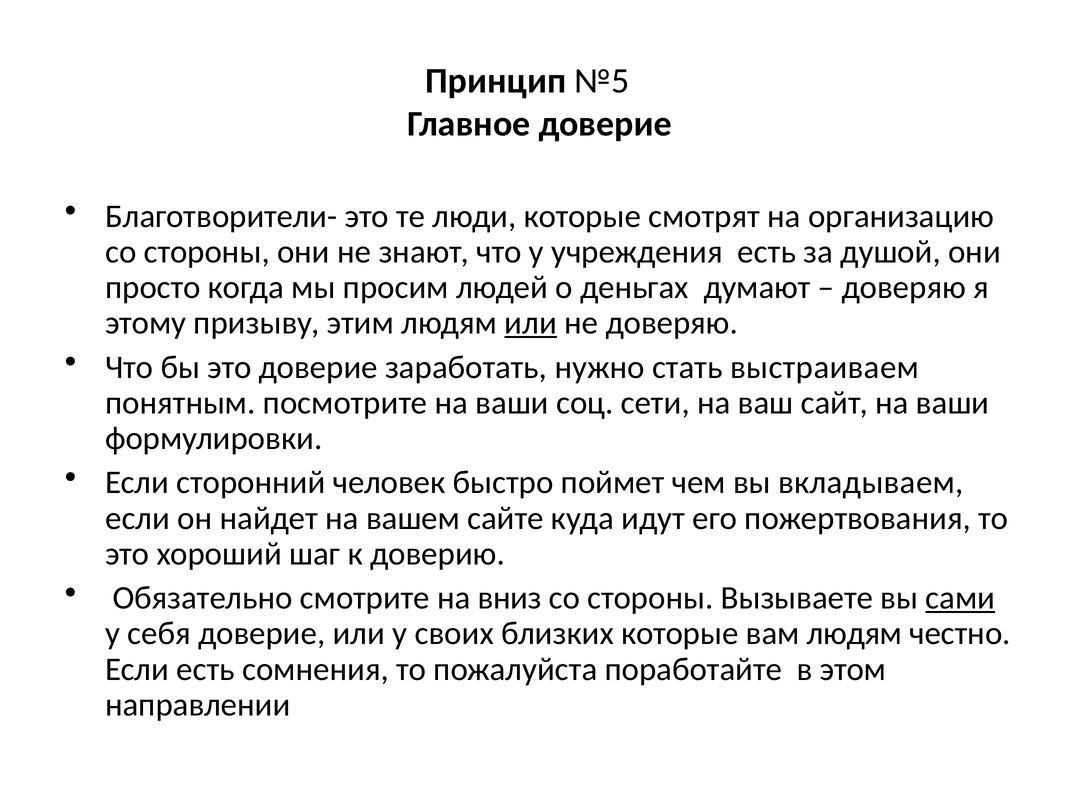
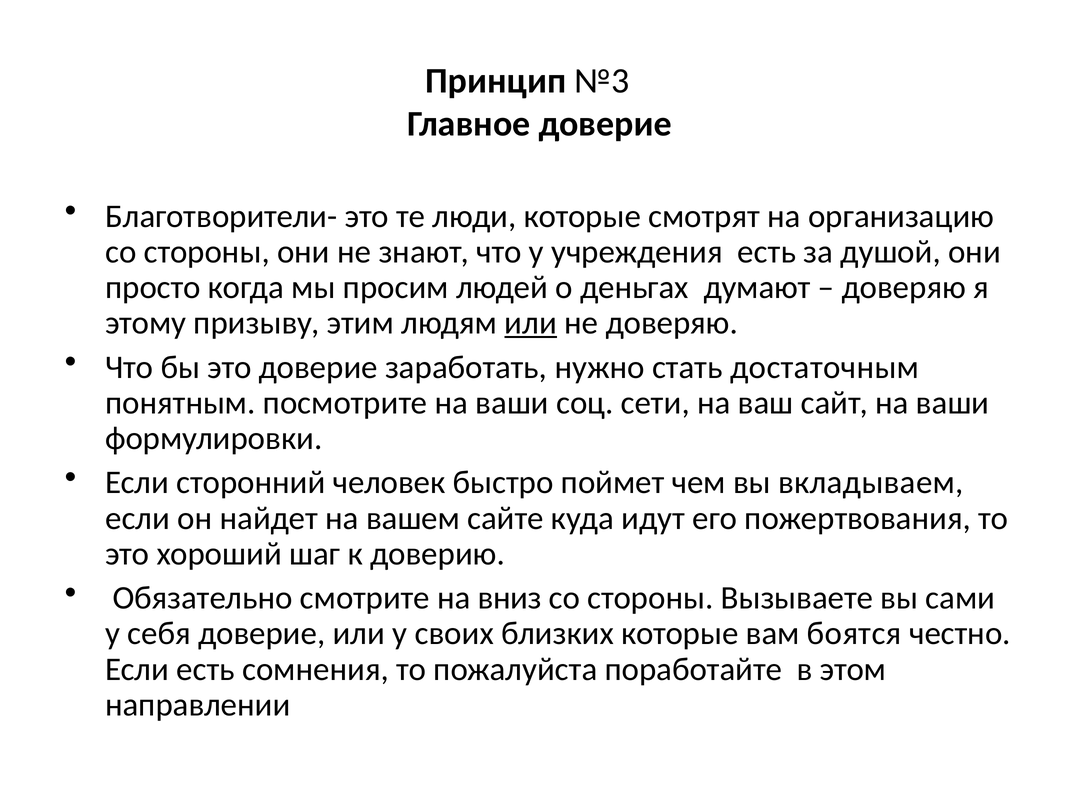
№5: №5 -> №3 (602, 81)
выстраиваем: выстраиваем -> достаточным (825, 367)
сами underline: present -> none (960, 598)
вам людям: людям -> боятся (854, 634)
